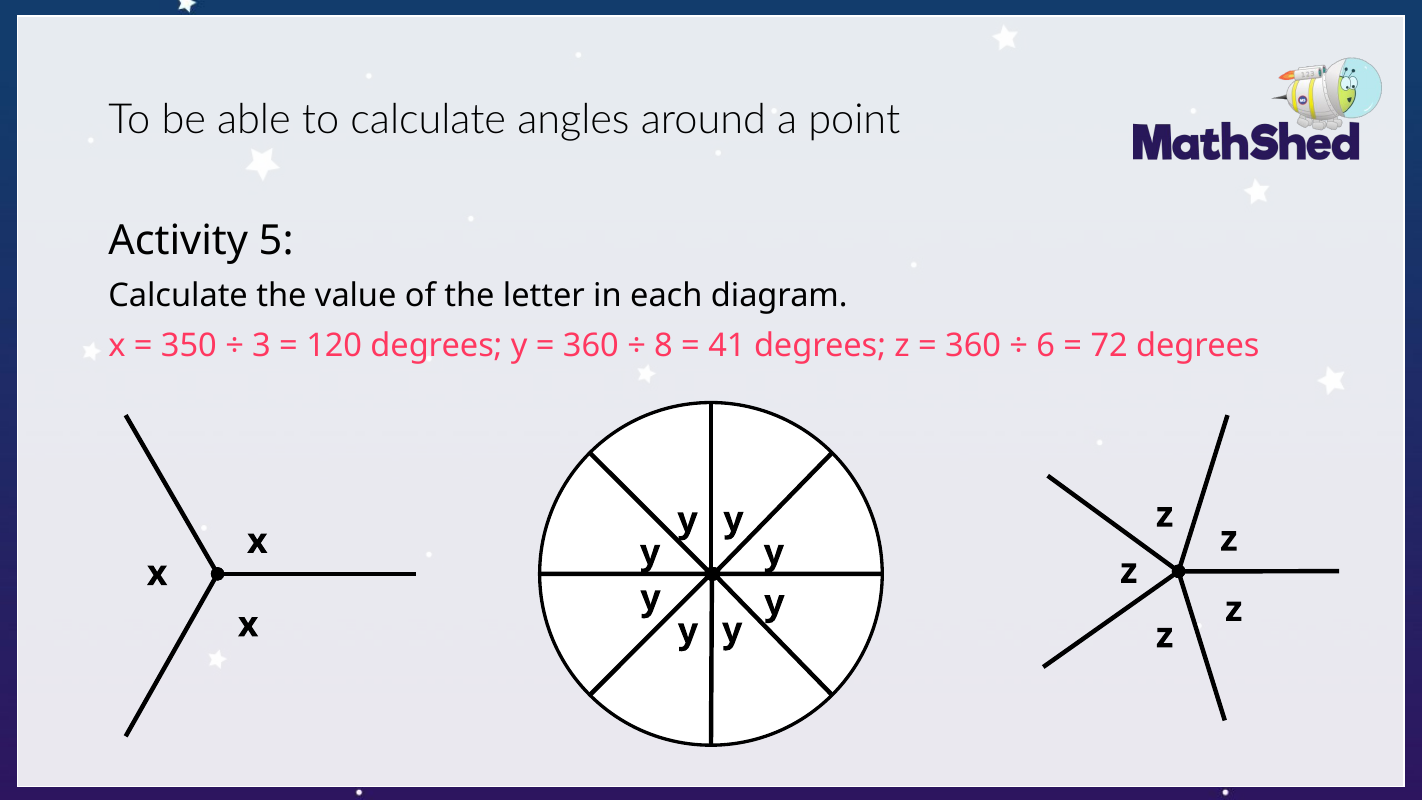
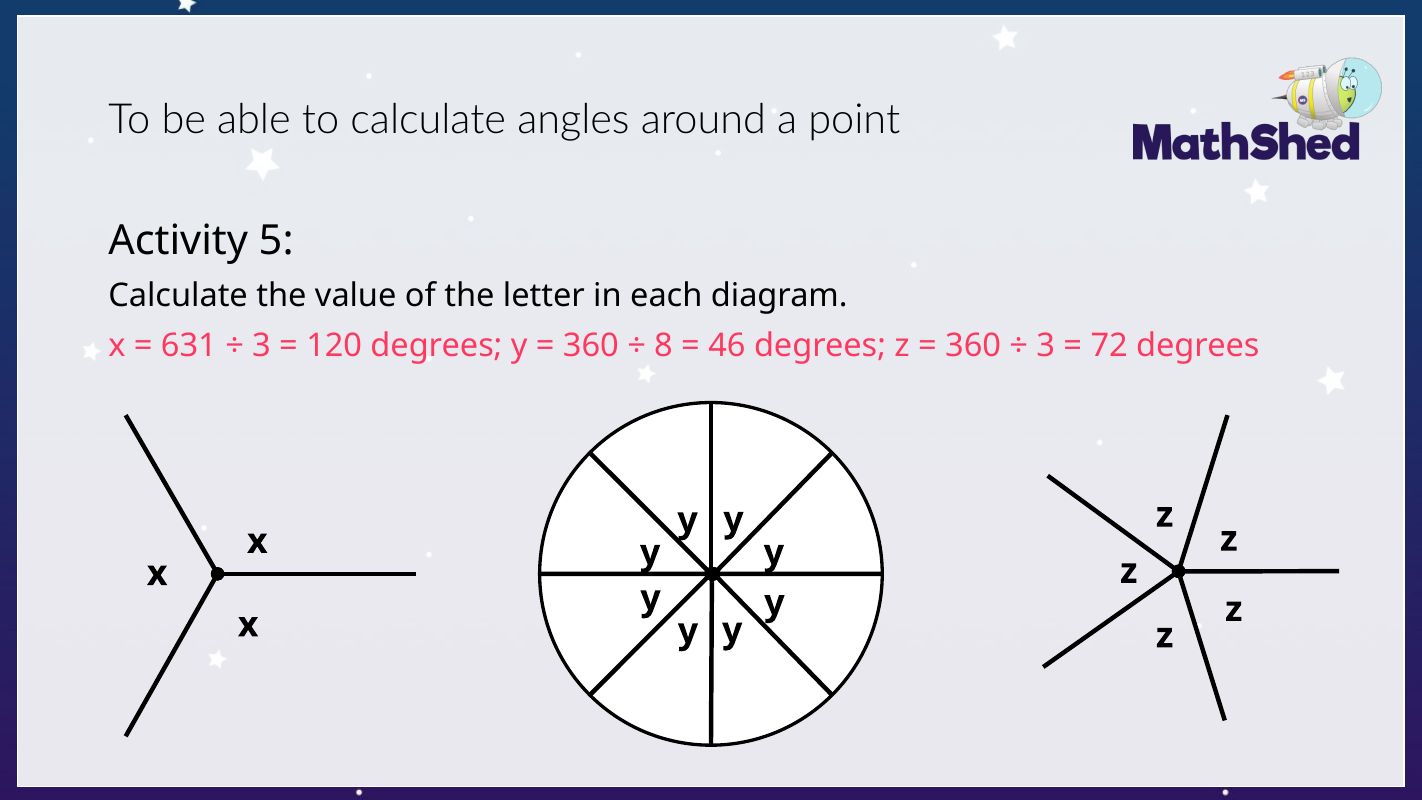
350: 350 -> 631 (189, 345)
41: 41 -> 46 (727, 345)
6: 6 -> 3 (1046, 345)
